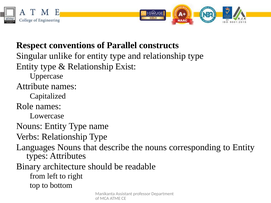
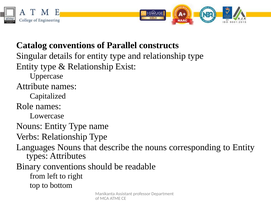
Respect: Respect -> Catalog (32, 45)
unlike: unlike -> details (61, 56)
Binary architecture: architecture -> conventions (64, 167)
